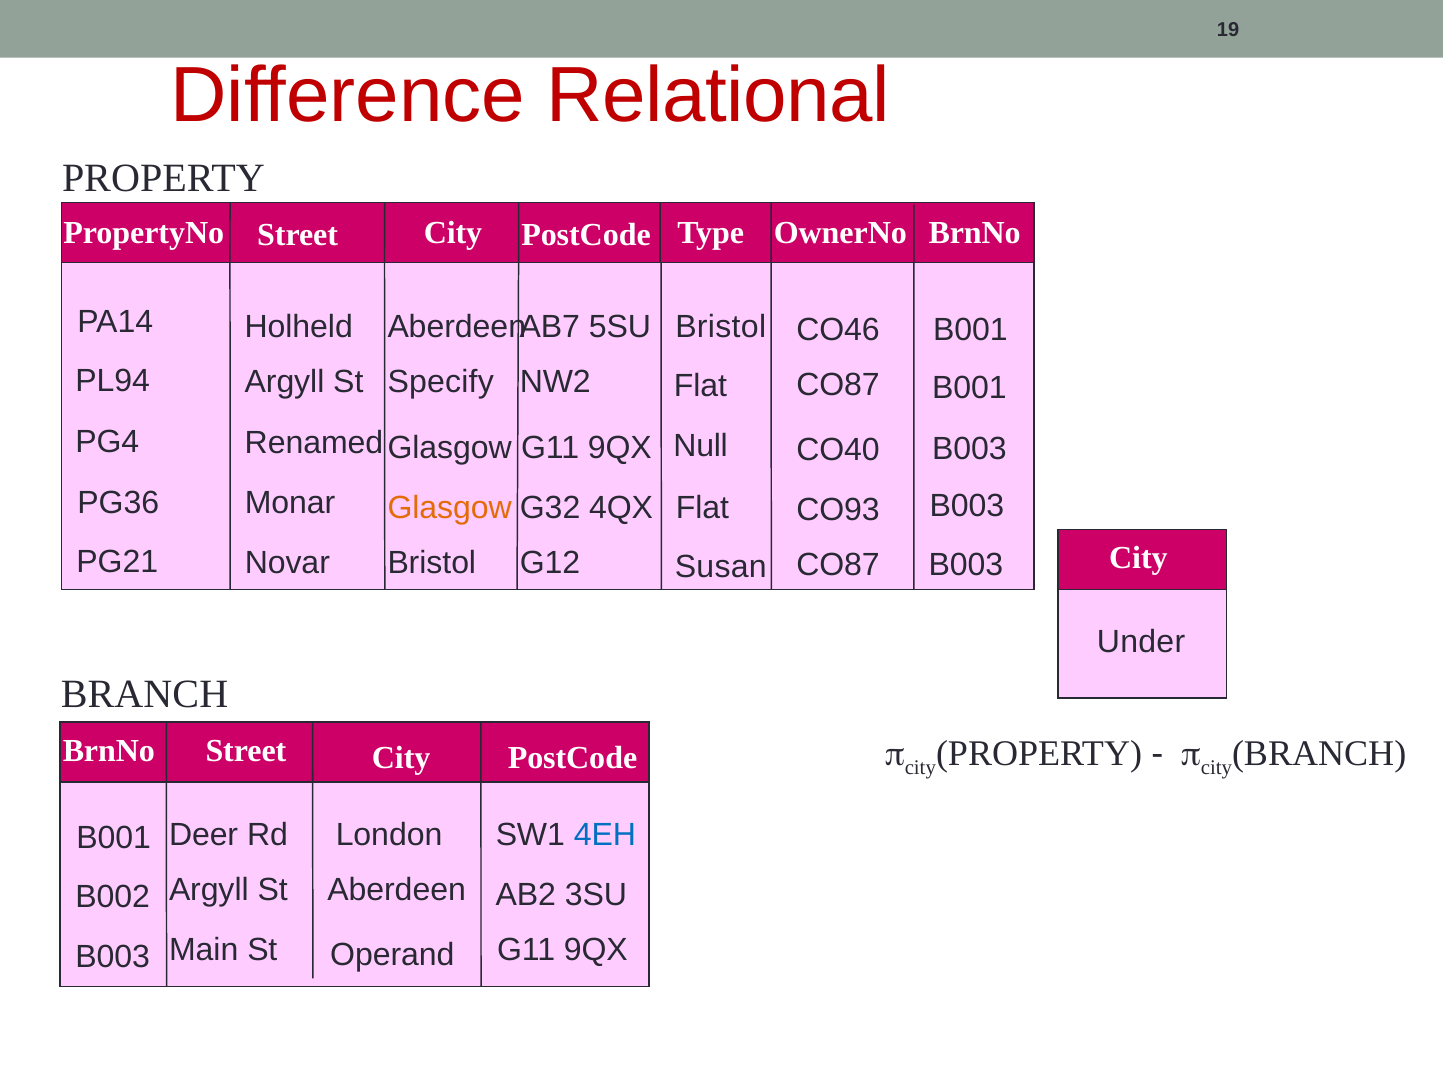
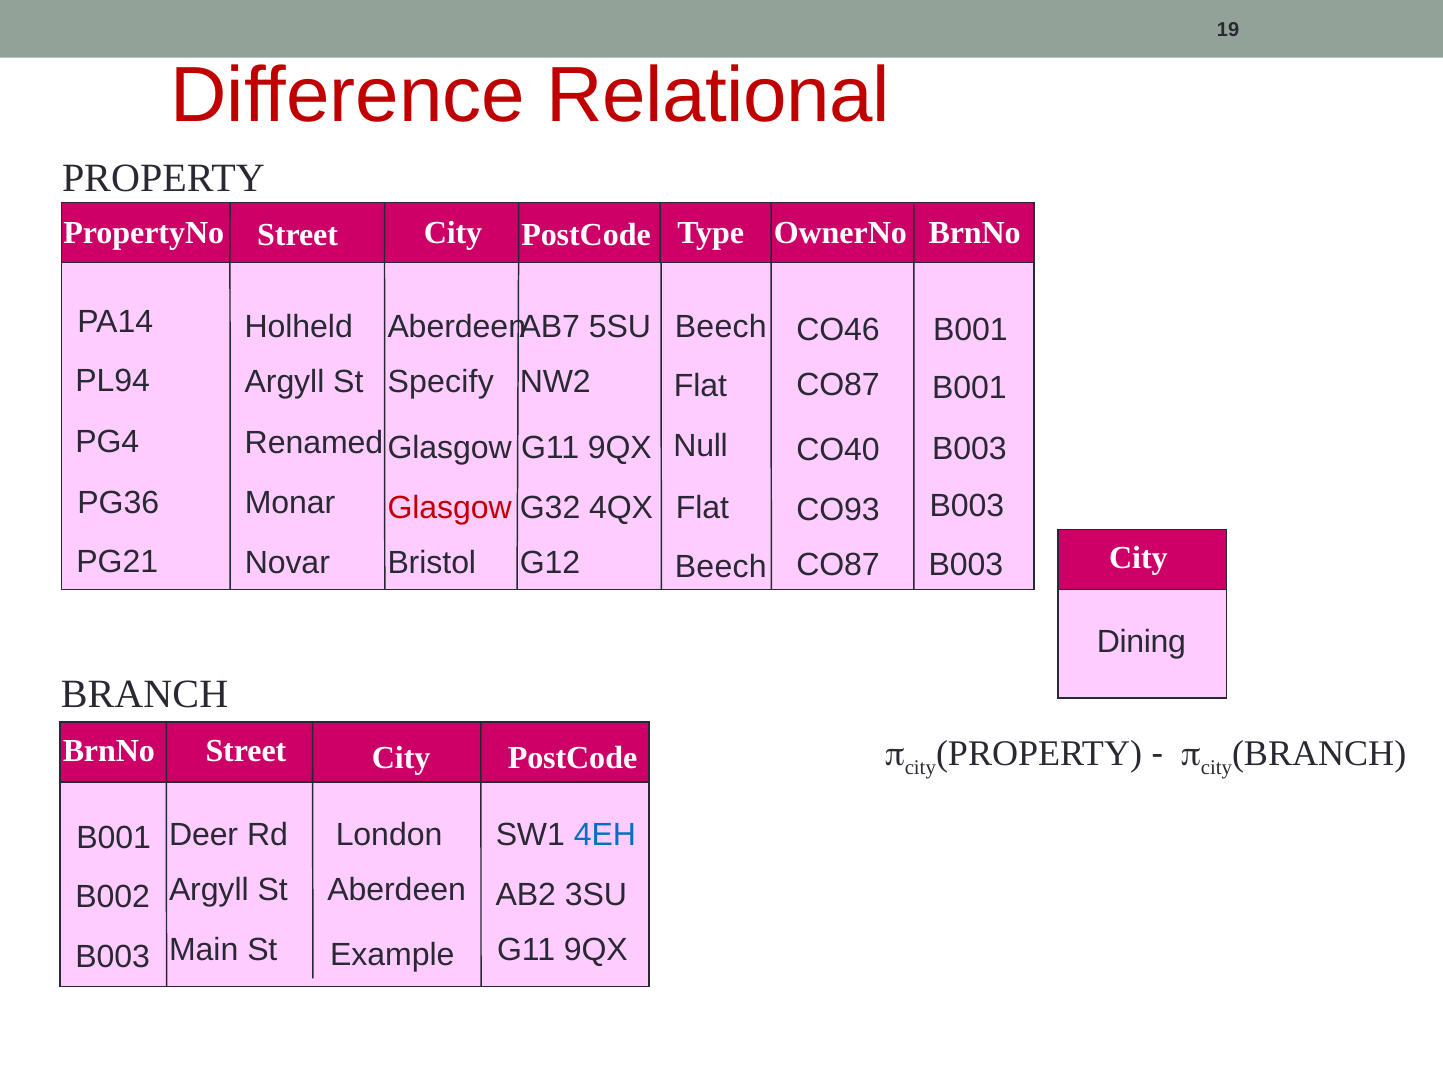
Bristol: Bristol -> Beech (721, 327)
Glasgow colour: orange -> red (450, 507)
Susan: Susan -> Beech (721, 566)
Under: Under -> Dining (1141, 642)
Operand: Operand -> Example (392, 954)
